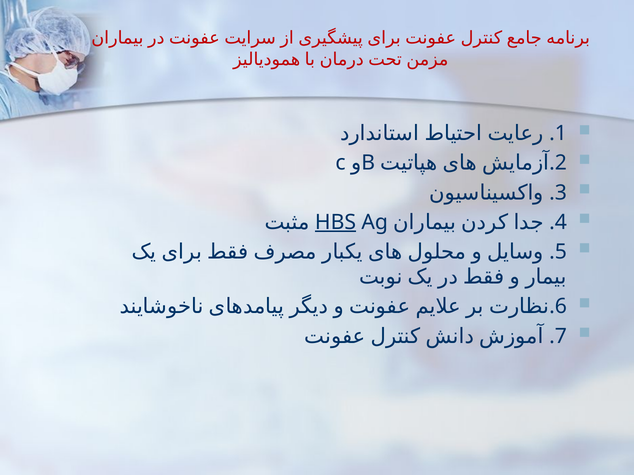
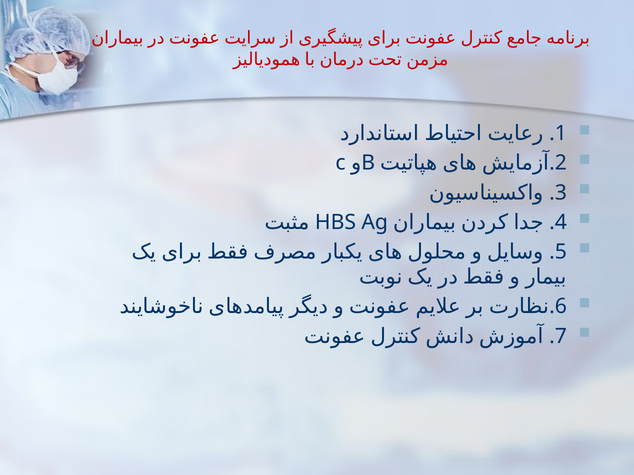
HBS underline: present -> none (335, 222)
